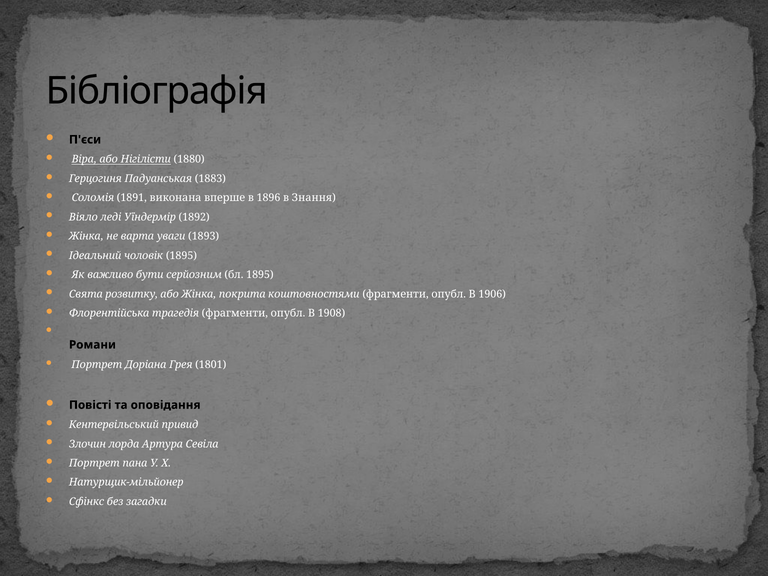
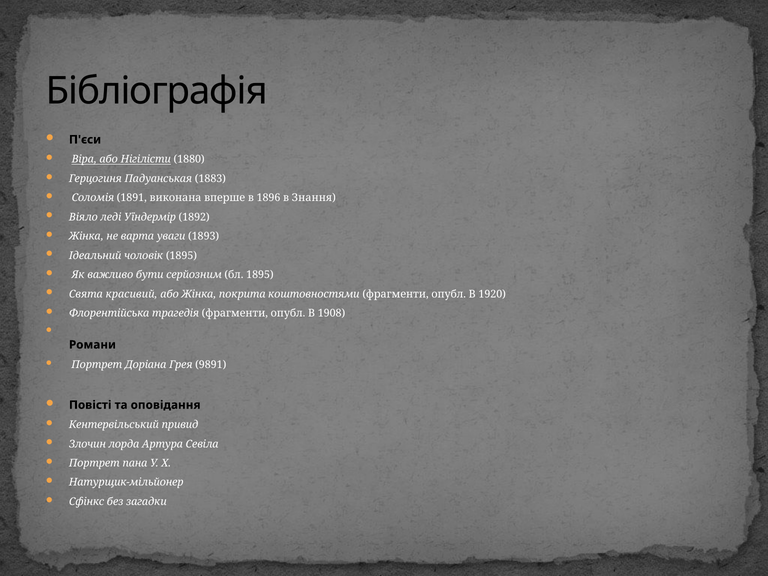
розвитку: розвитку -> красивий (132, 294)
1906: 1906 -> 1920 (492, 294)
1801: 1801 -> 9891 (211, 365)
